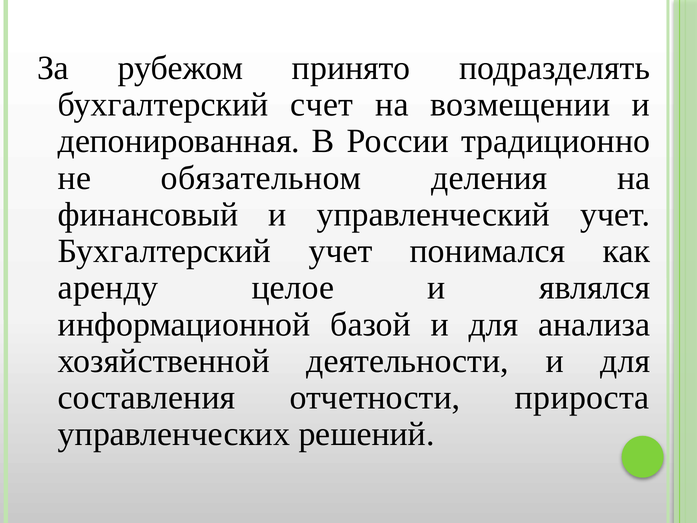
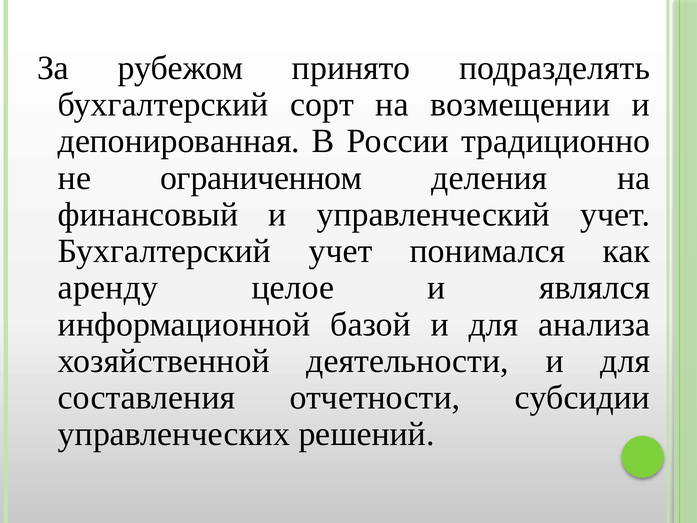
счет: счет -> сорт (322, 105)
обязательном: обязательном -> ограниченном (261, 178)
прироста: прироста -> субсидии (582, 397)
